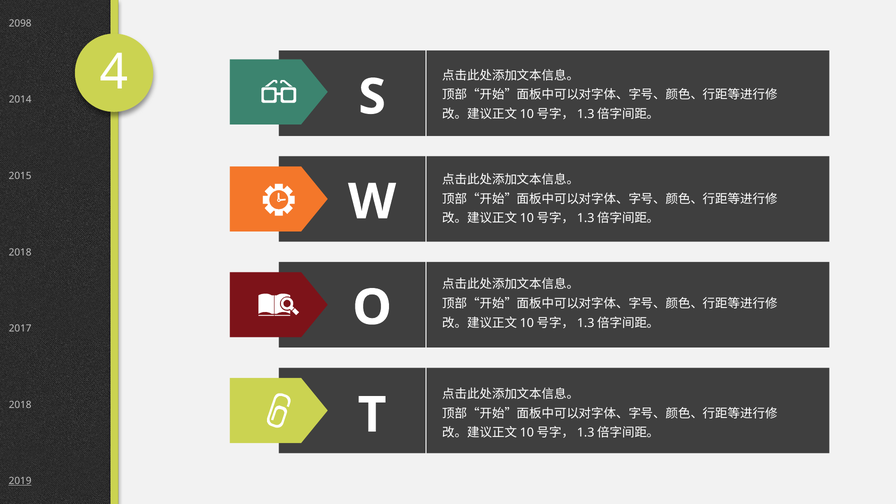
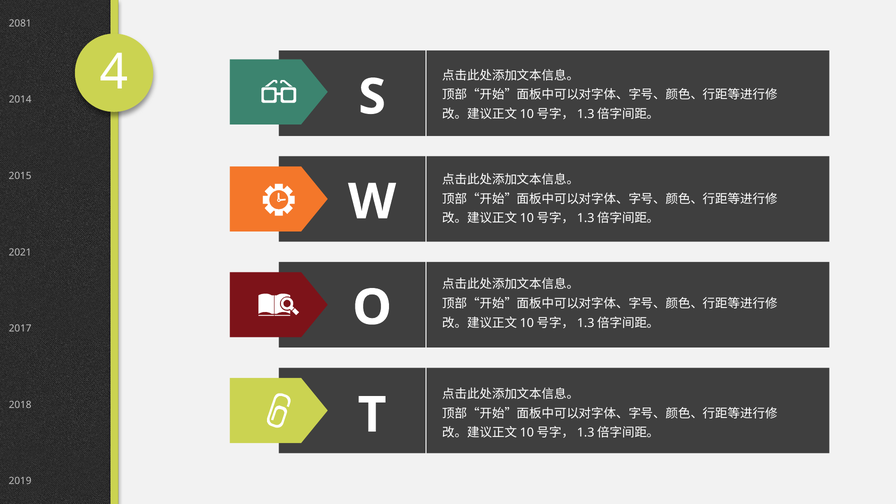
2098: 2098 -> 2081 (20, 23)
2018: 2018 -> 2021 (20, 252)
2019 underline: present -> none (20, 481)
